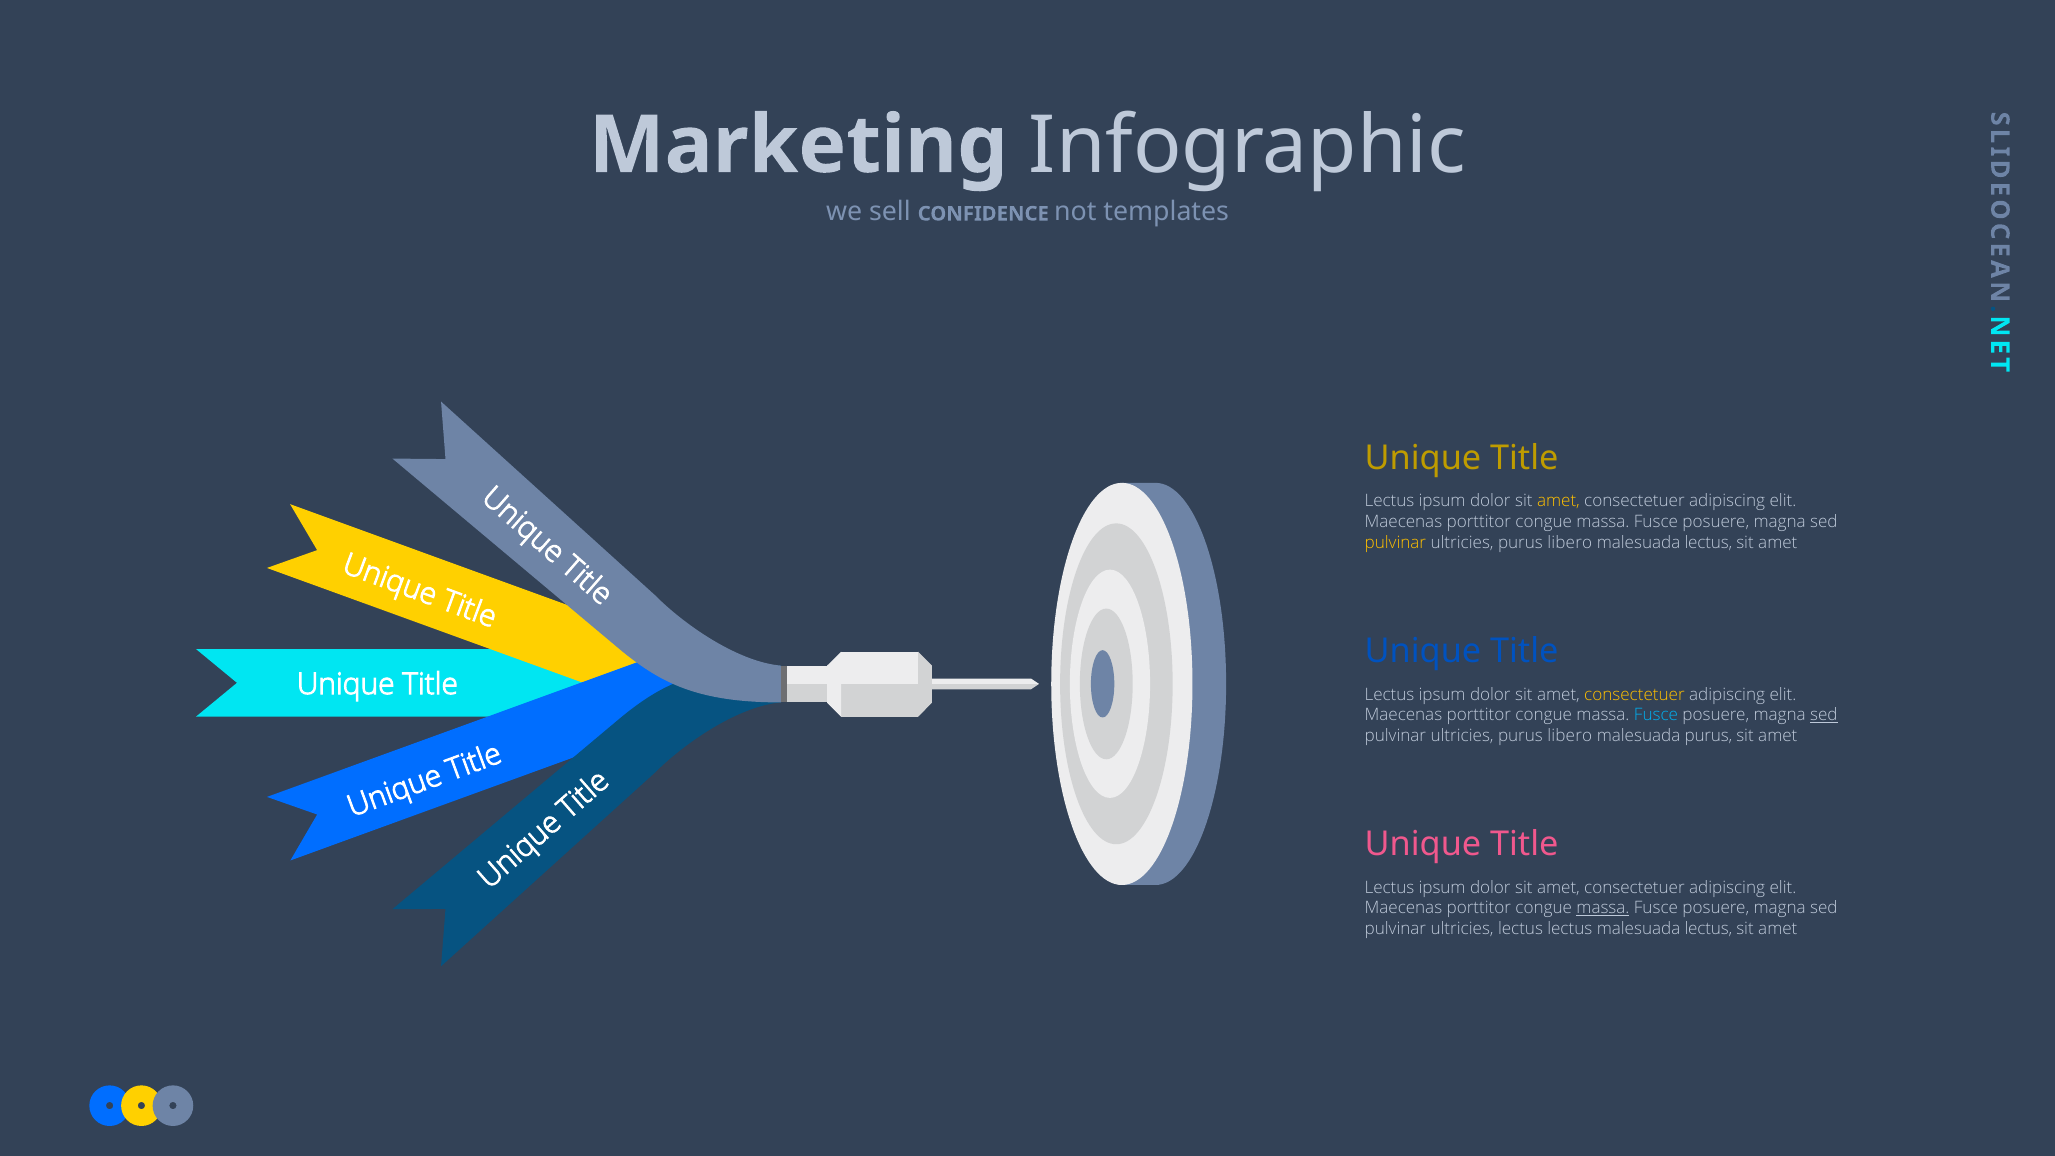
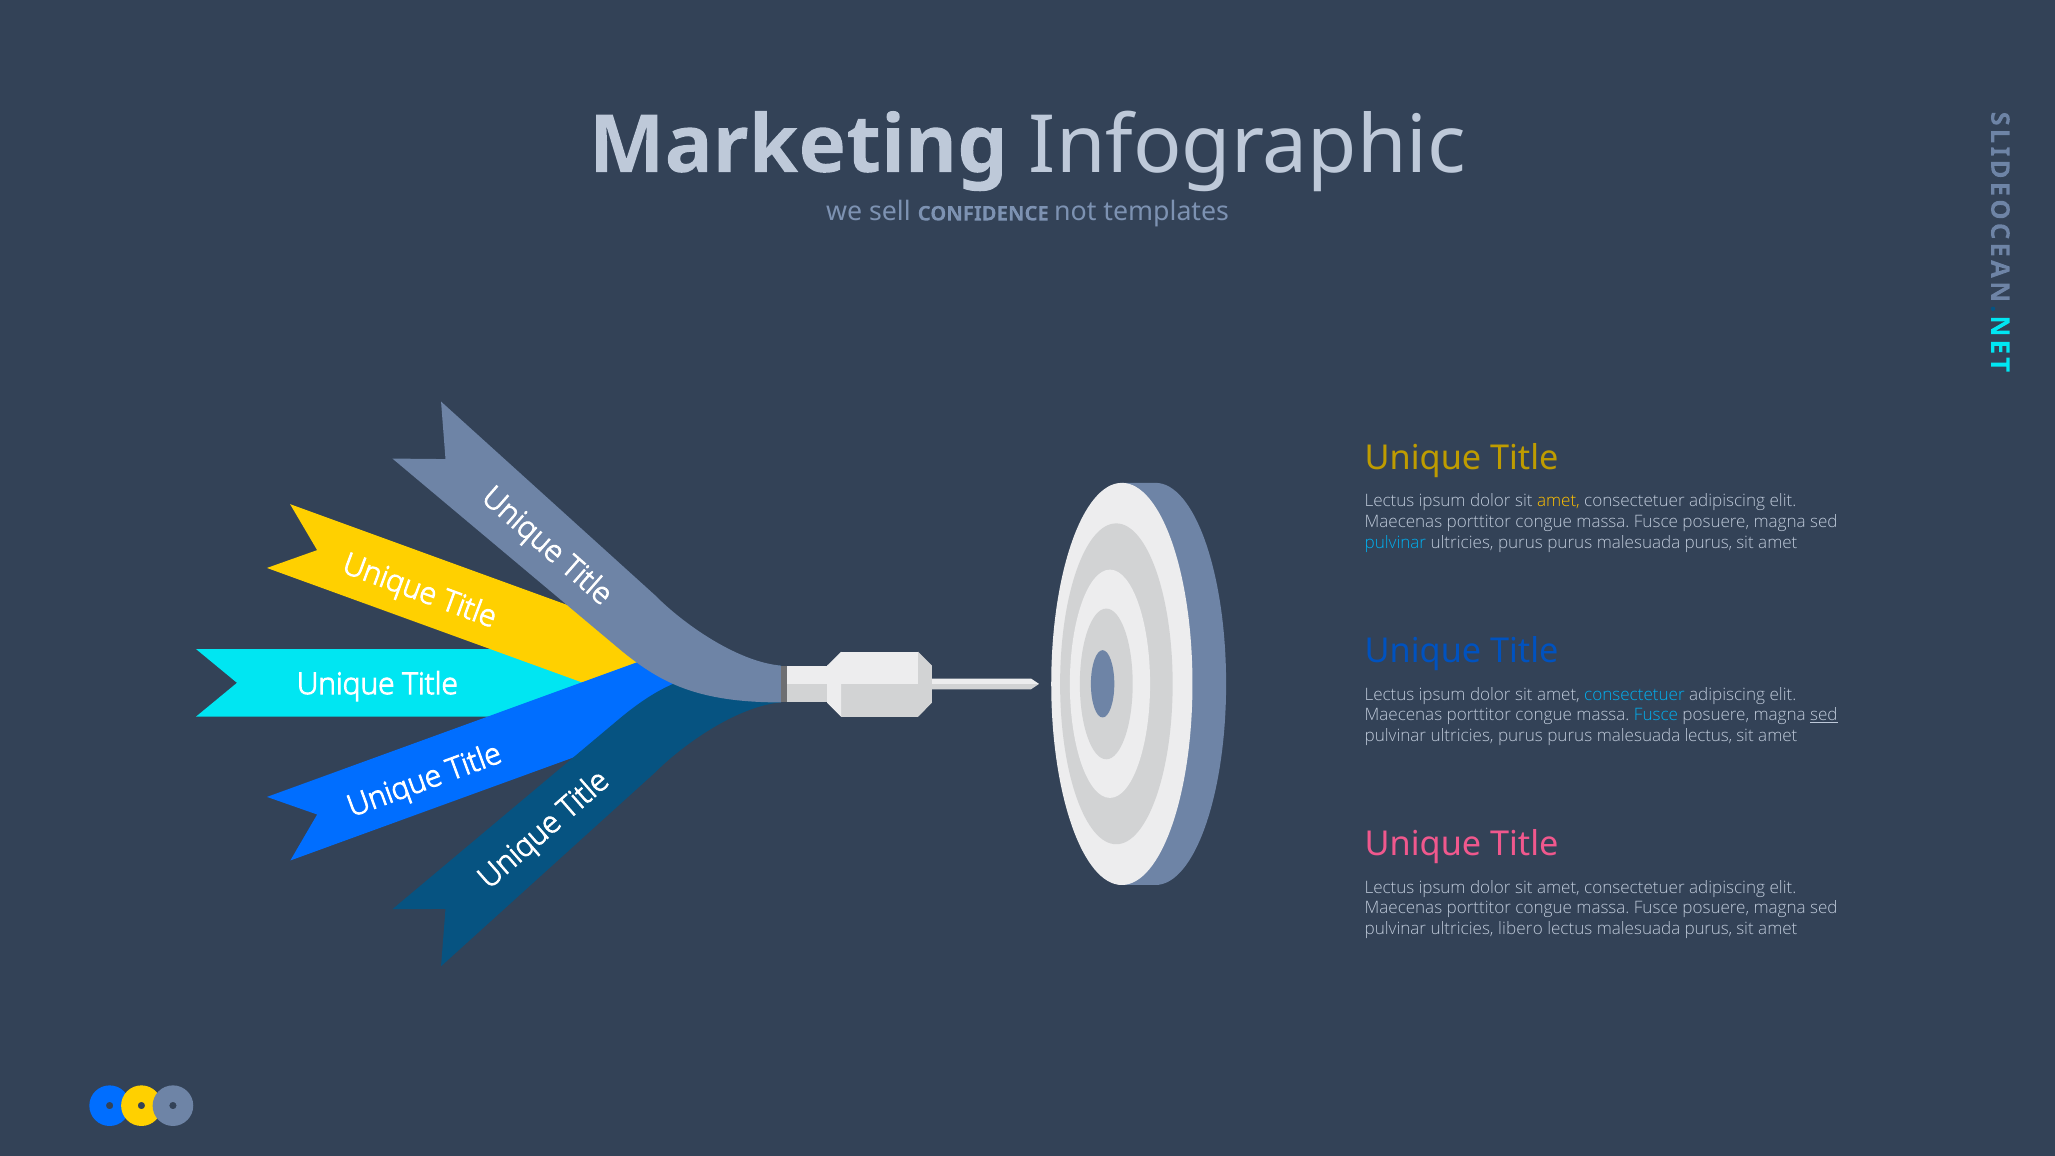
pulvinar colour: yellow -> light blue (1395, 542)
libero: libero -> purus (1570, 542)
lectus: lectus -> purus (1708, 542)
consectetuer colour: yellow -> light blue (1634, 695)
libero: libero -> purus (1570, 736)
malesuada purus: purus -> lectus (1708, 736)
massa underline: present -> none (1603, 908)
ultricies lectus: lectus -> libero (1520, 929)
lectus malesuada lectus: lectus -> purus (1708, 929)
